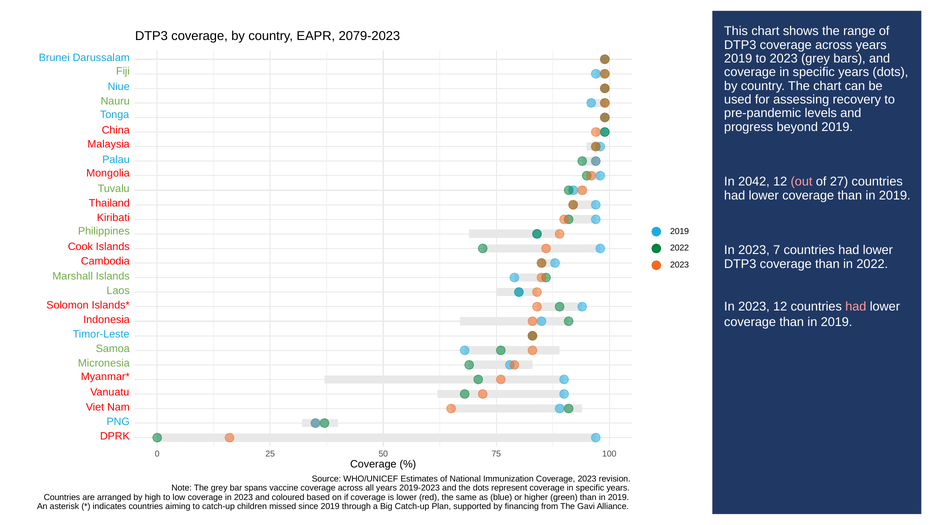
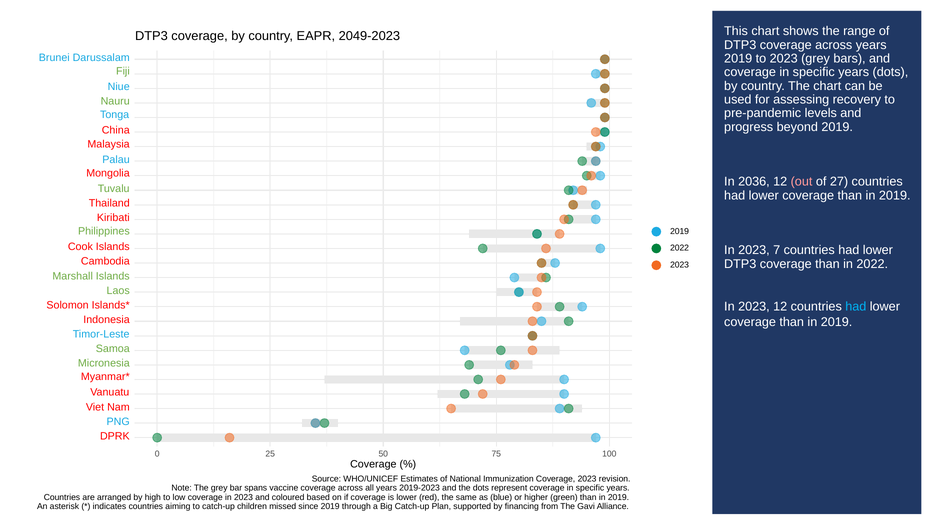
2079-2023: 2079-2023 -> 2049-2023 (369, 36)
2042: 2042 -> 2036 (754, 182)
had colour: pink -> light blue (856, 307)
